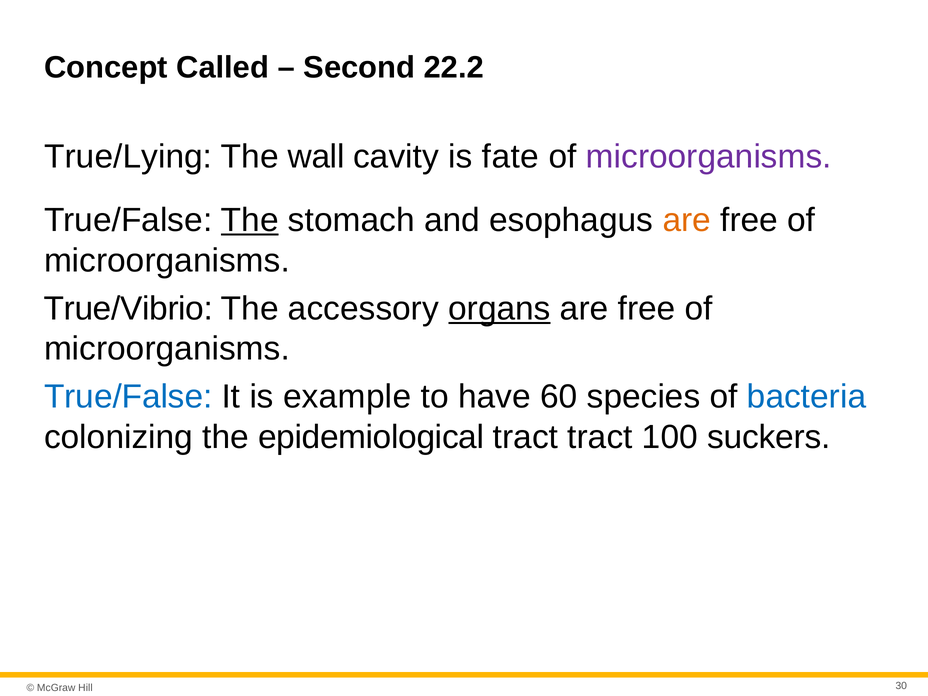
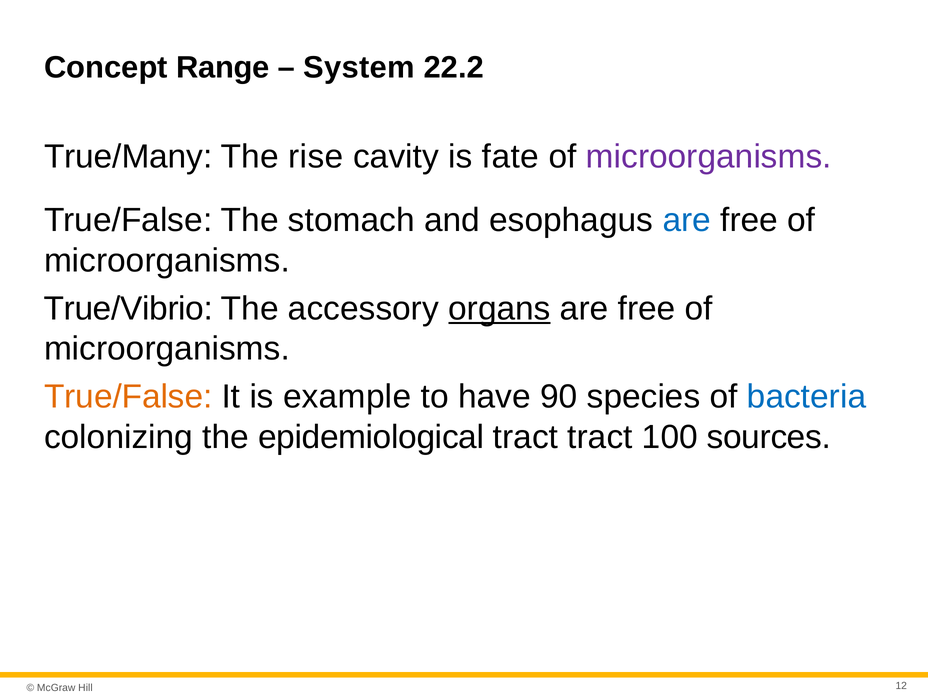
Called: Called -> Range (223, 68)
Second: Second -> System (359, 68)
True/Lying: True/Lying -> True/Many (128, 157)
wall: wall -> rise (316, 157)
The underline: present -> none (250, 220)
are colour: orange -> blue (687, 220)
True/False colour: blue -> orange (128, 397)
60: 60 -> 90 (559, 397)
suckers: suckers -> sources (769, 437)
30: 30 -> 12 (901, 686)
